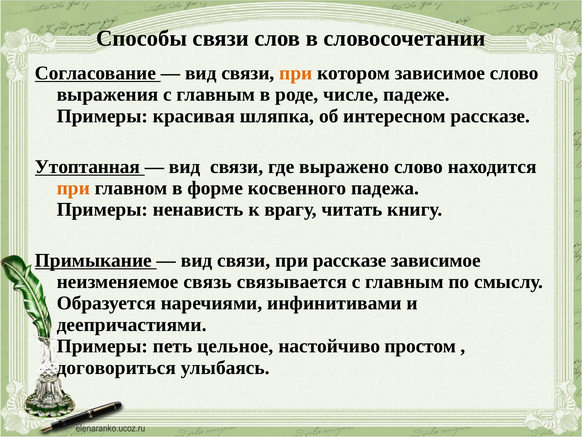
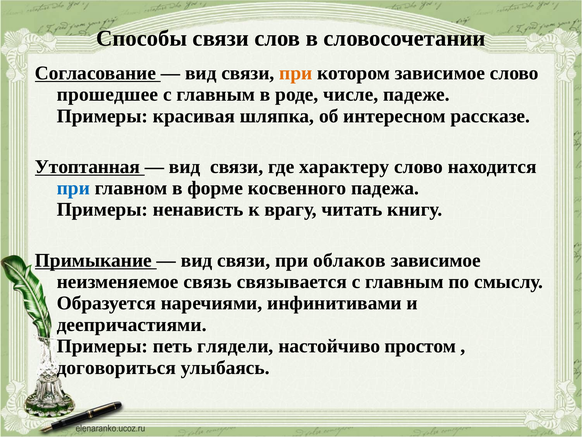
выражения: выражения -> прошедшее (107, 94)
выражено: выражено -> характеру (344, 166)
при colour: orange -> blue (73, 188)
при рассказе: рассказе -> облаков (349, 260)
цельное: цельное -> глядели (235, 346)
